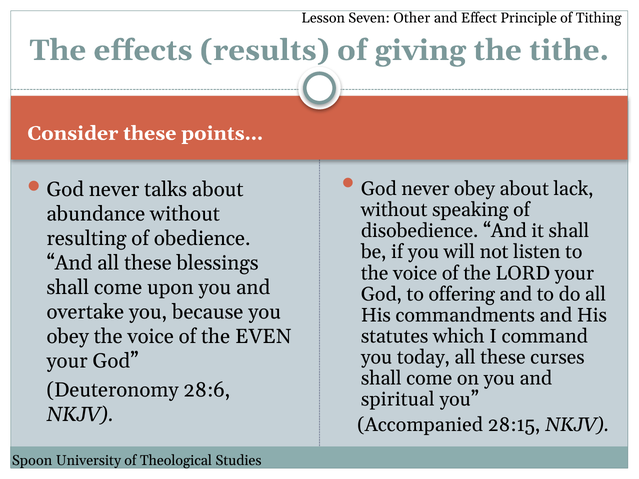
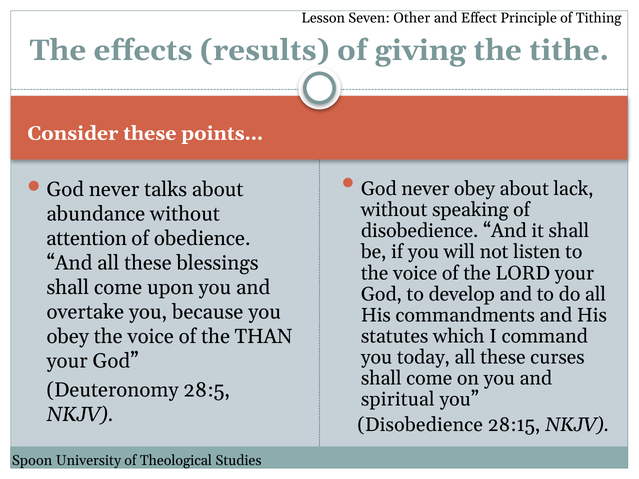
resulting: resulting -> attention (87, 239)
offering: offering -> develop (462, 294)
EVEN: EVEN -> THAN (264, 337)
28:6: 28:6 -> 28:5 (207, 390)
Accompanied: Accompanied -> Disobedience (420, 425)
